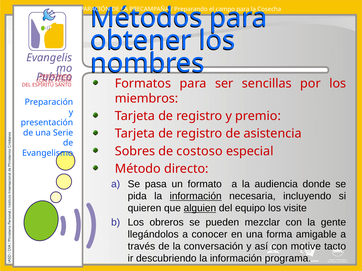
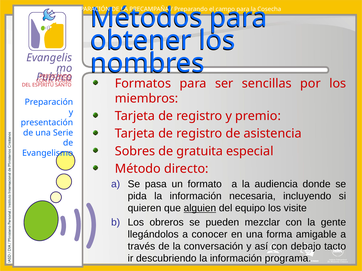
costoso: costoso -> gratuita (200, 151)
información underline: present -> none (196, 196)
motive: motive -> debajo (306, 247)
